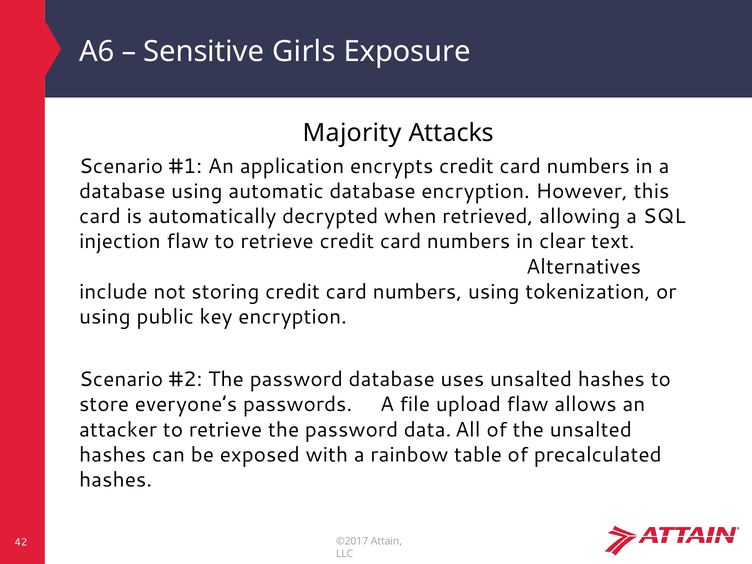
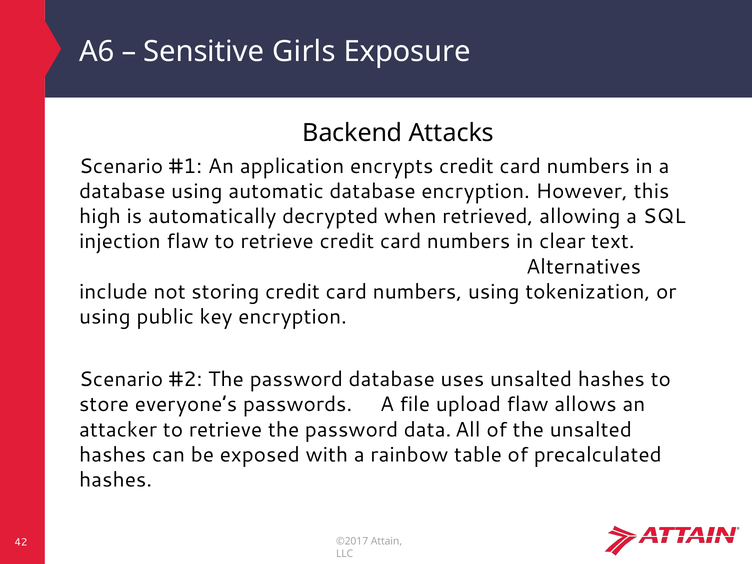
Majority: Majority -> Backend (352, 133)
card: card -> high (100, 216)
